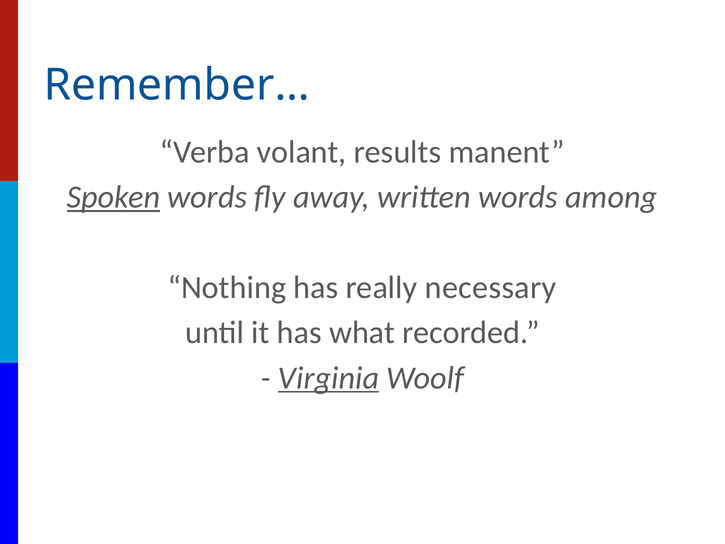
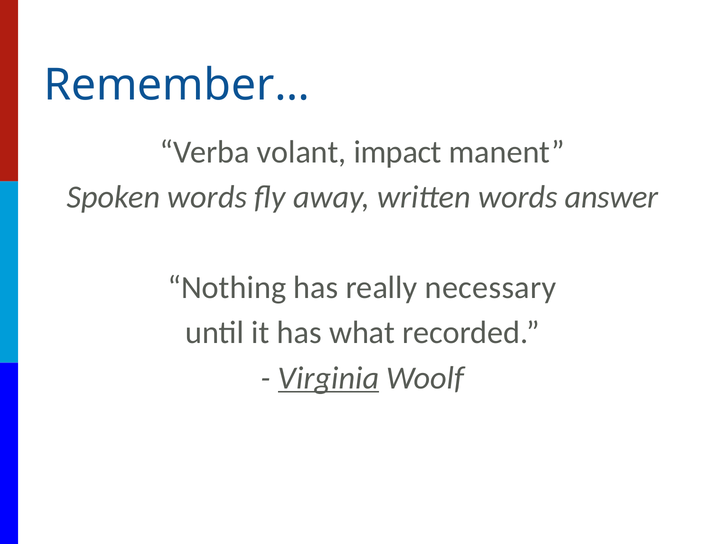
results: results -> impact (398, 152)
Spoken underline: present -> none (114, 197)
among: among -> answer (612, 197)
